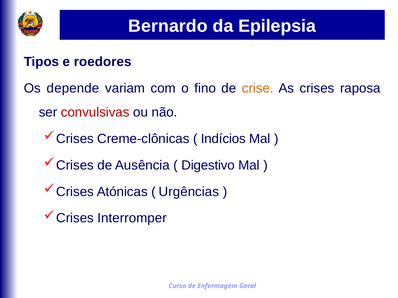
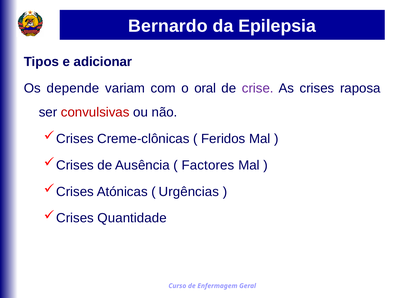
roedores: roedores -> adicionar (103, 62)
fino: fino -> oral (205, 88)
crise colour: orange -> purple (258, 88)
Indícios: Indícios -> Feridos (223, 139)
Digestivo: Digestivo -> Factores (208, 165)
Interromper: Interromper -> Quantidade (132, 218)
